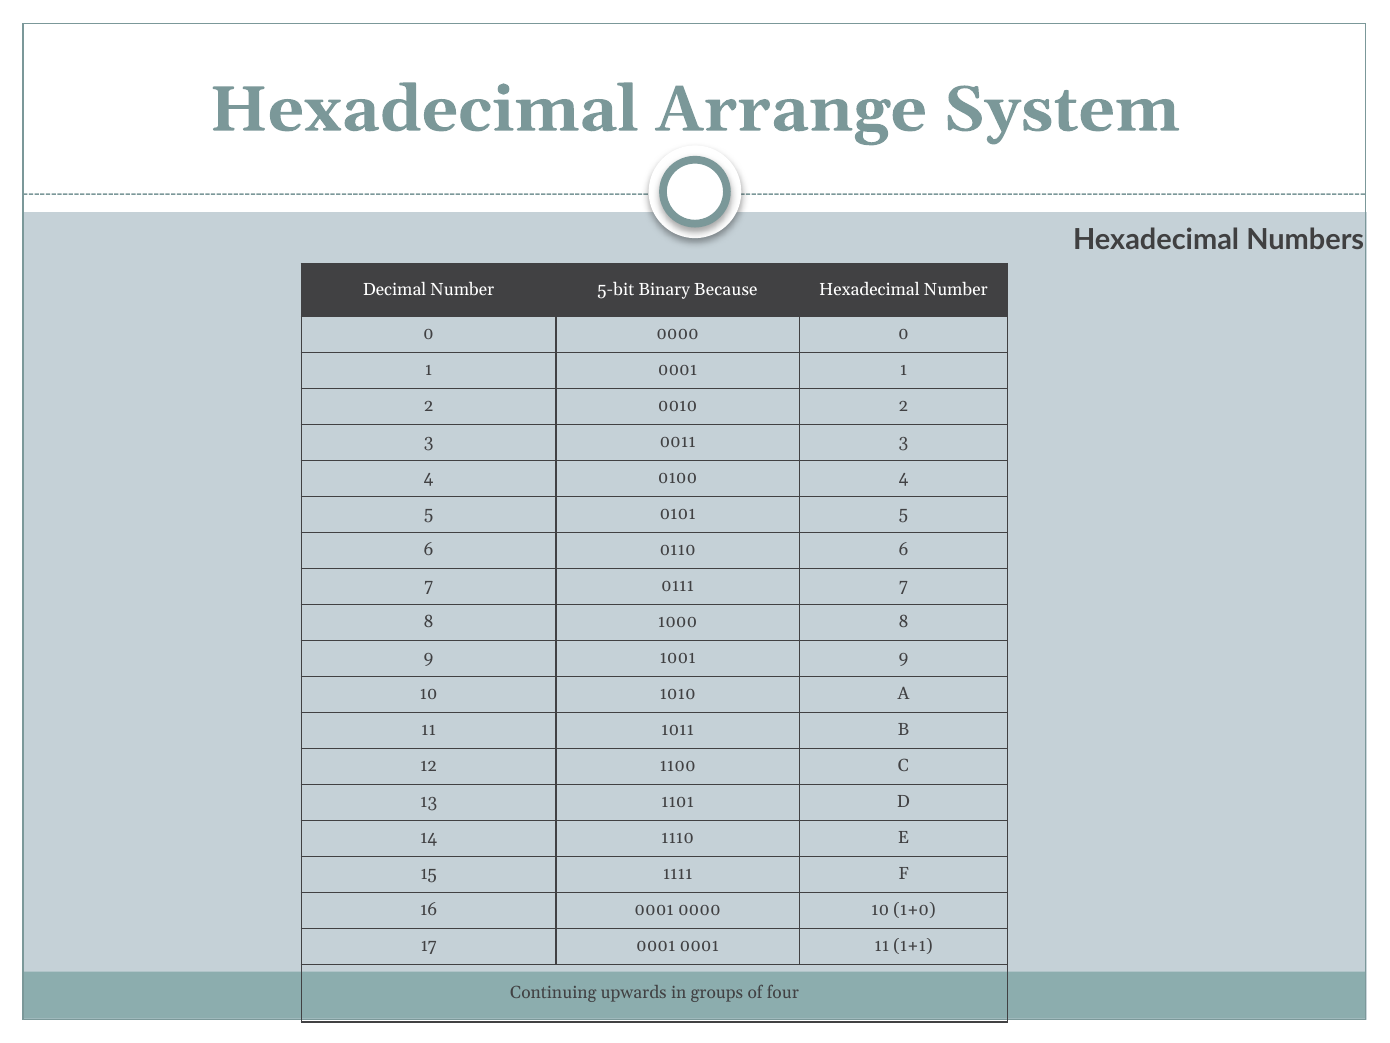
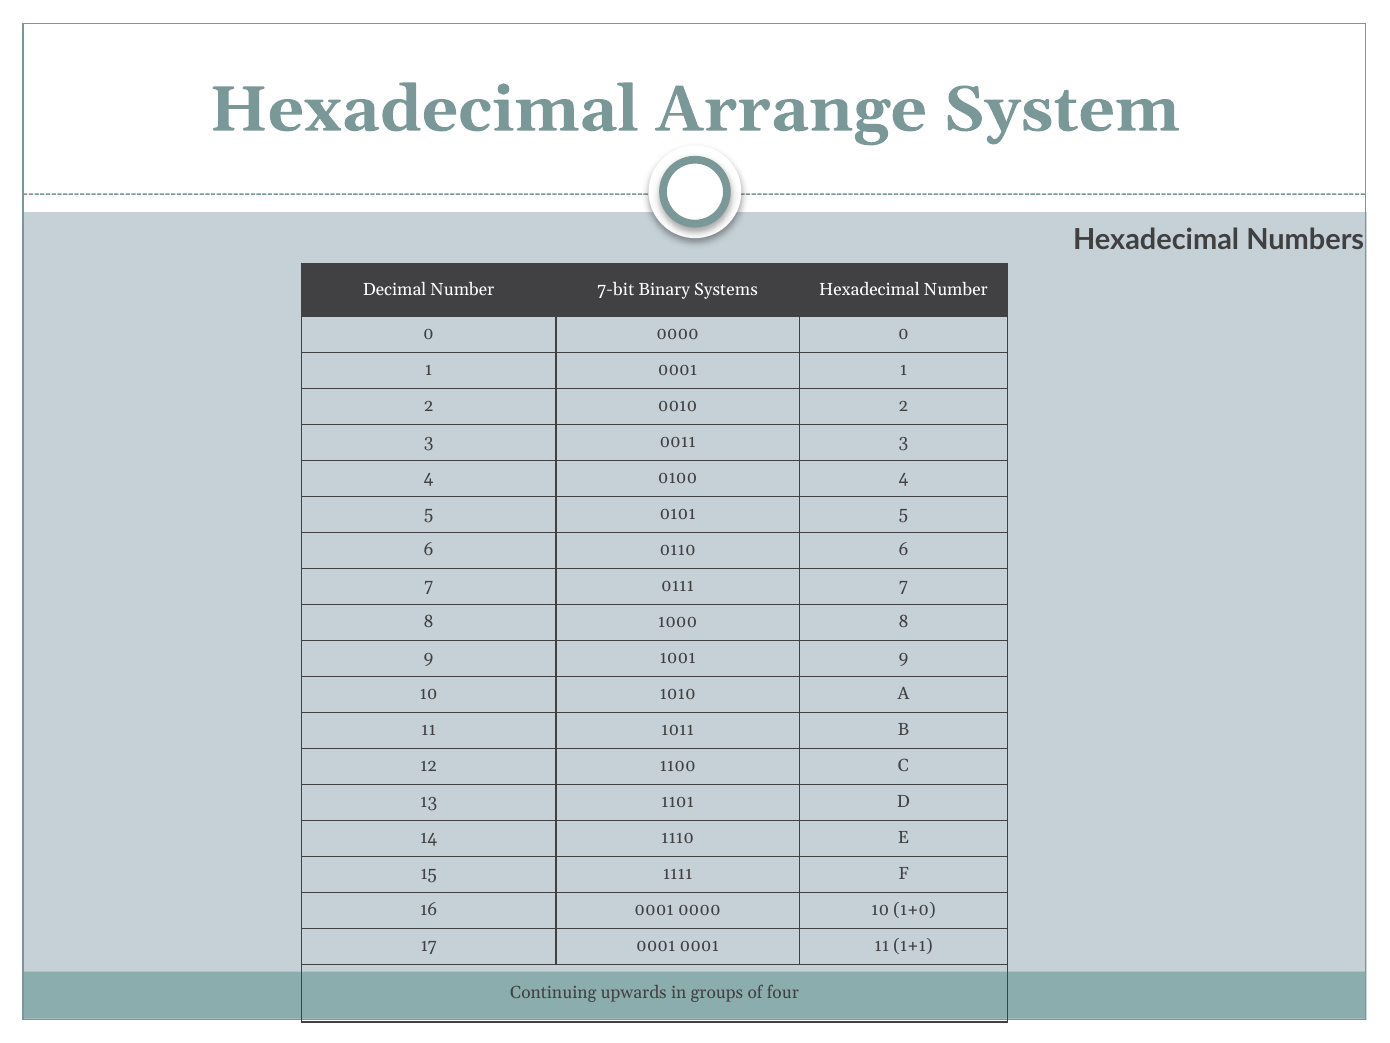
5-bit: 5-bit -> 7-bit (616, 289)
Because: Because -> Systems (726, 289)
